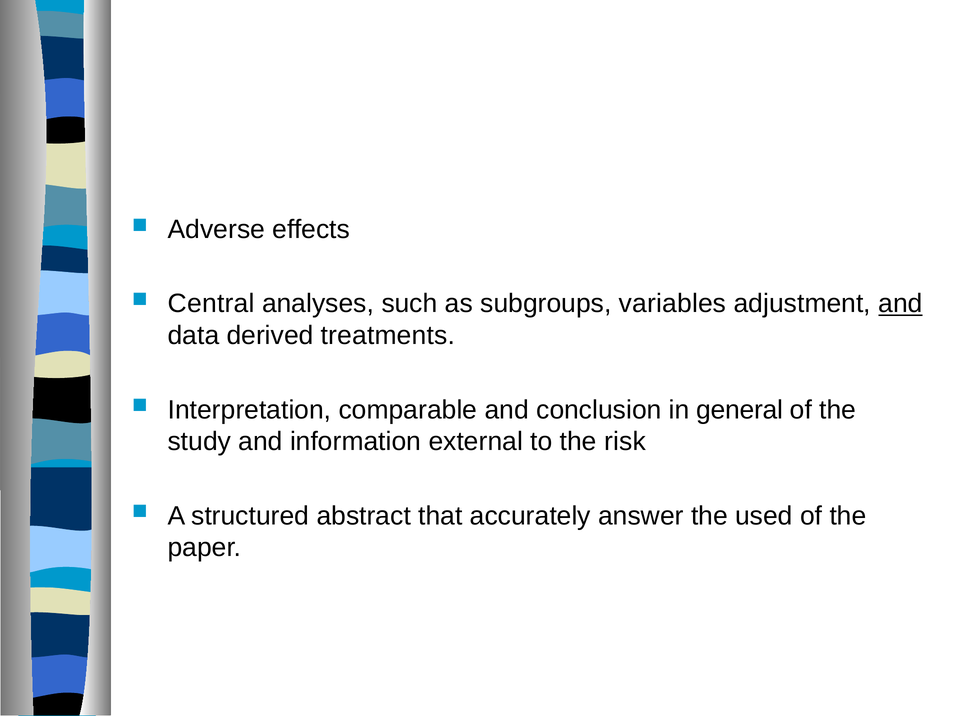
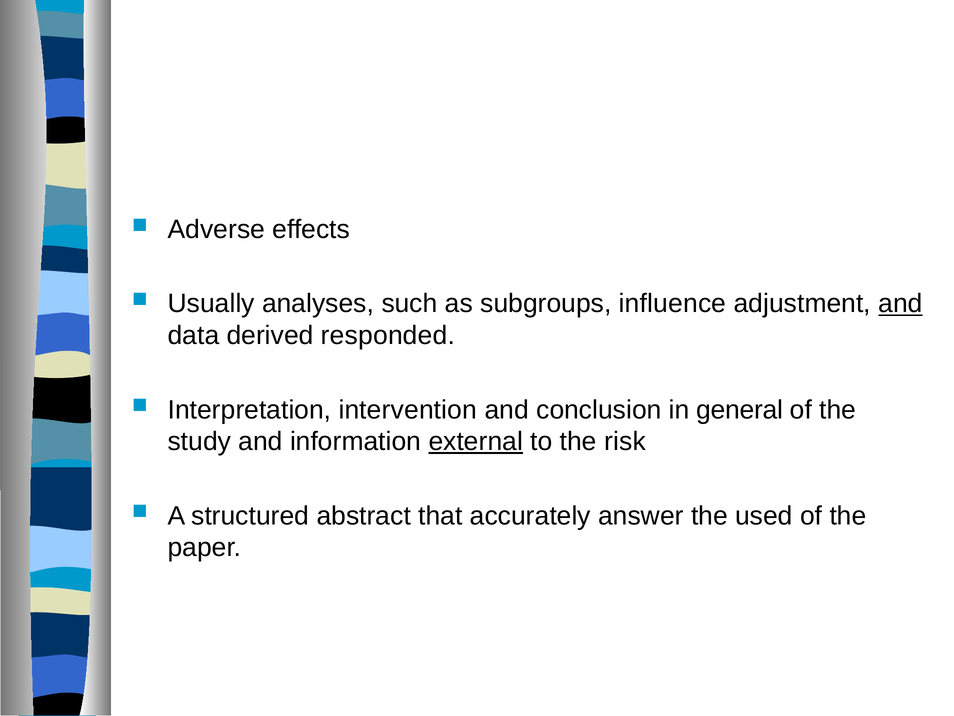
Central: Central -> Usually (211, 303)
variables: variables -> influence (673, 303)
treatments: treatments -> responded (388, 335)
comparable: comparable -> intervention (408, 409)
external underline: none -> present (476, 441)
